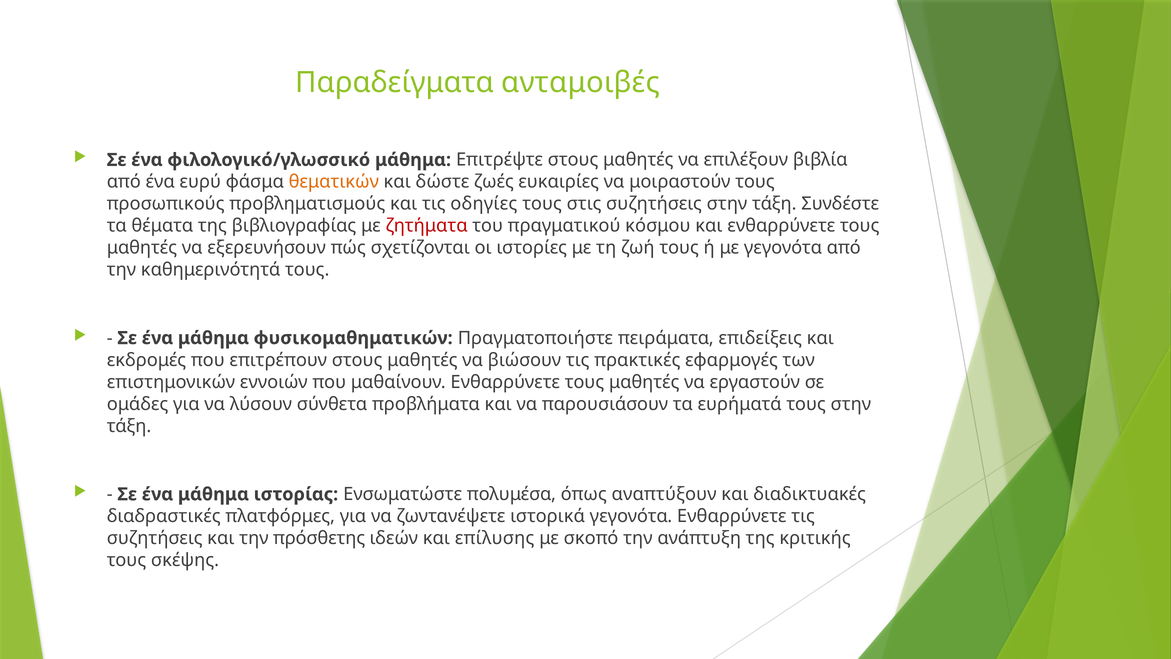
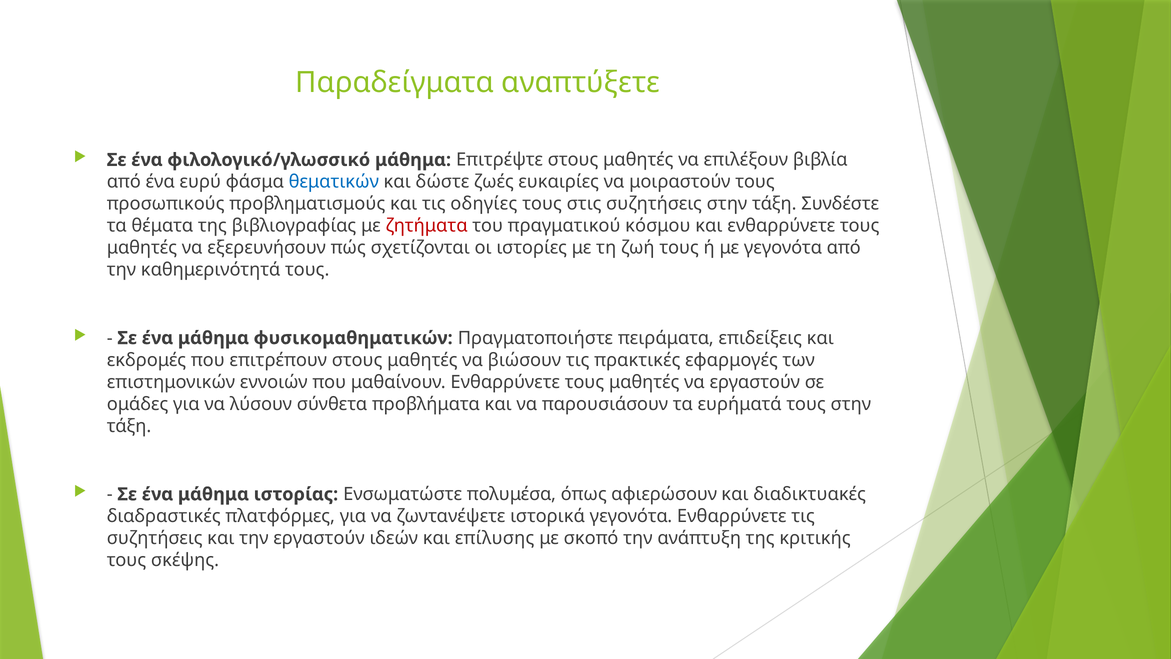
ανταμοιβές: ανταμοιβές -> αναπτύξετε (581, 83)
θεματικών colour: orange -> blue (334, 182)
αναπτύξουν: αναπτύξουν -> αφιερώσουν (664, 494)
την πρόσθετης: πρόσθετης -> εργαστούν (319, 538)
